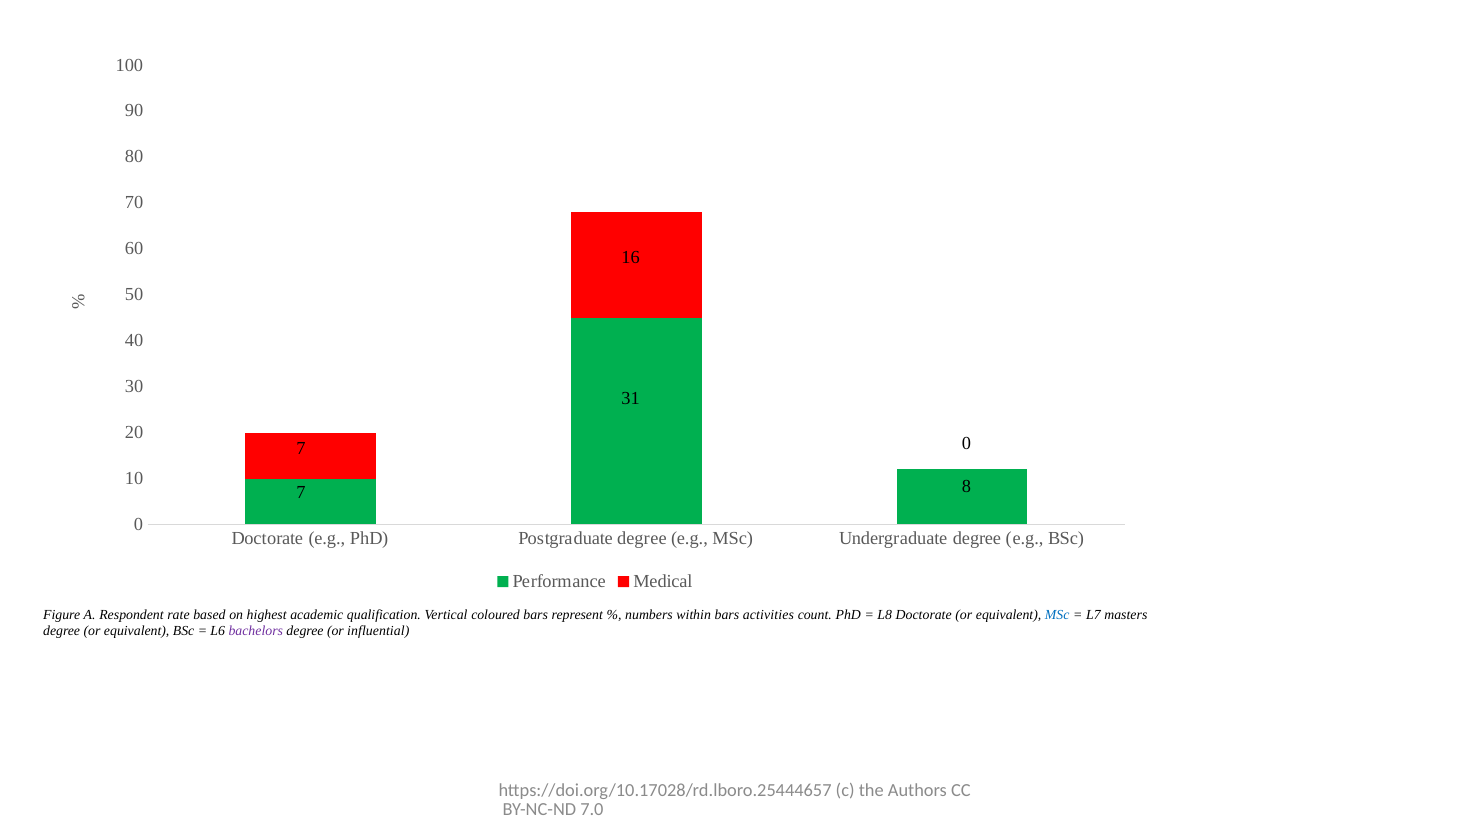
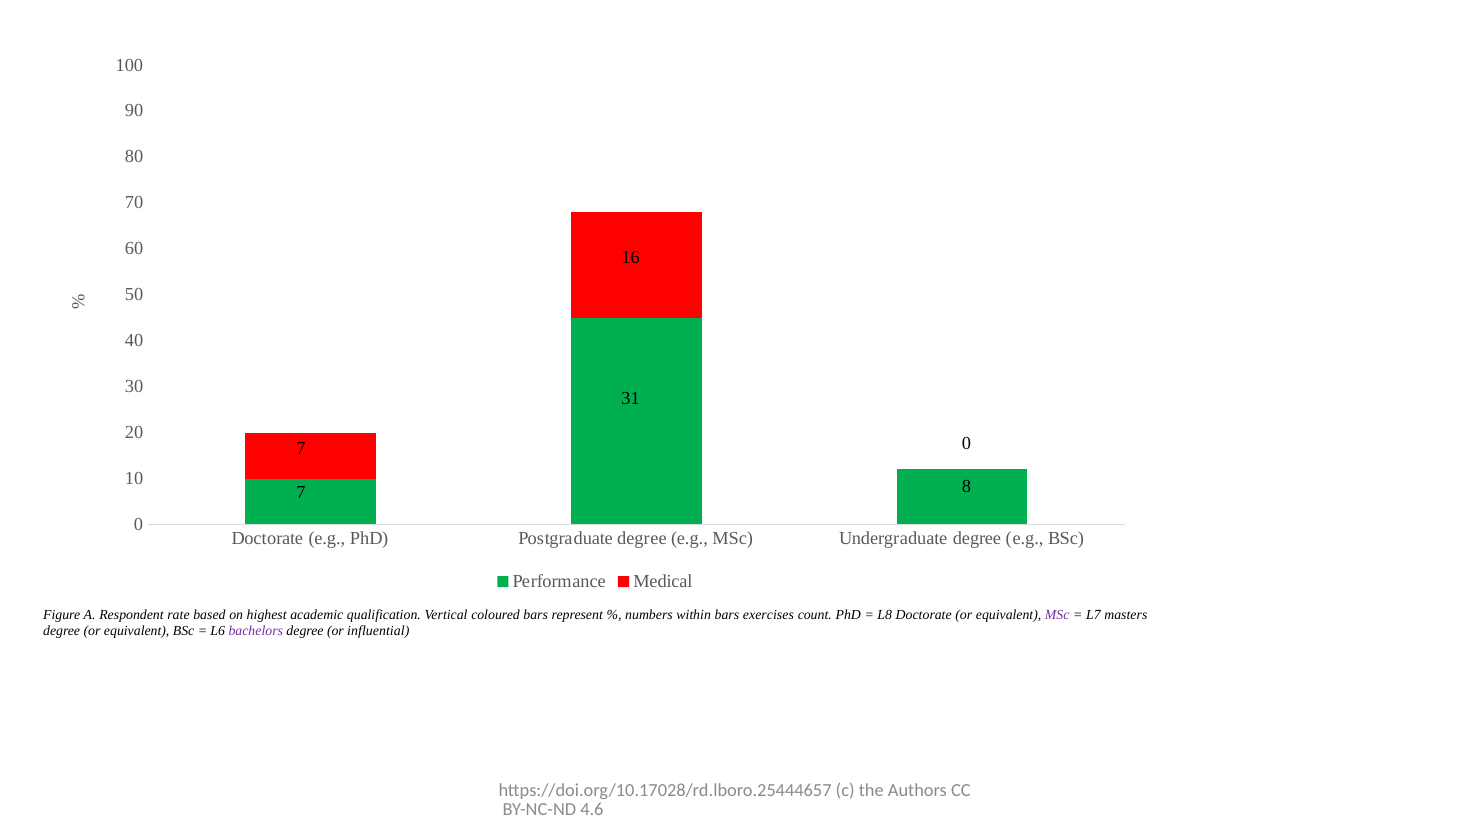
activities: activities -> exercises (768, 614)
MSc colour: blue -> purple (1057, 614)
7.0: 7.0 -> 4.6 (592, 809)
